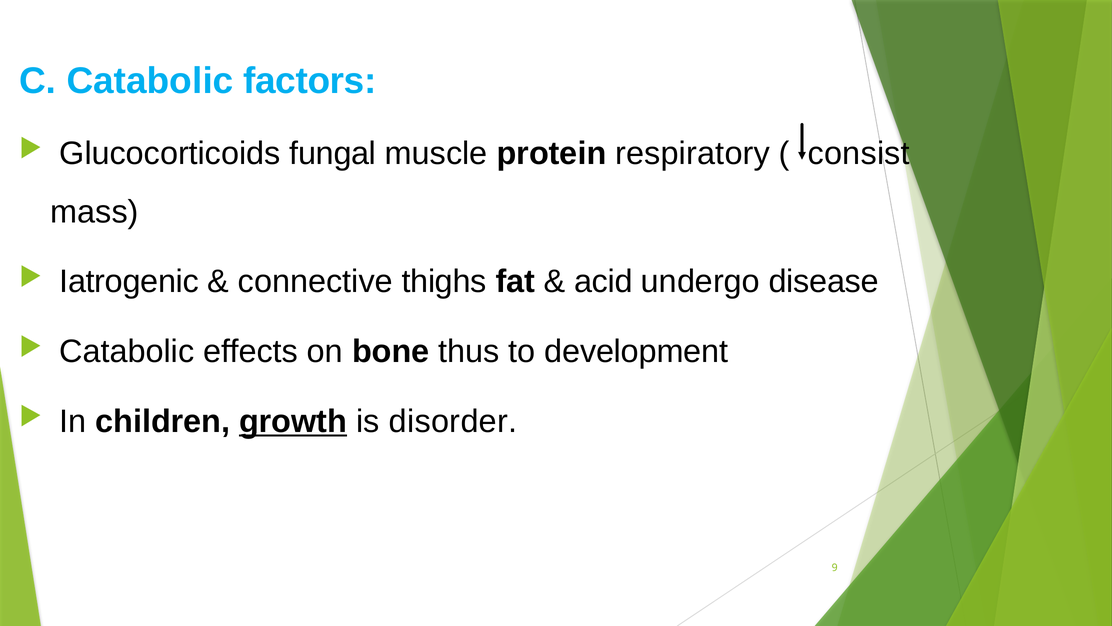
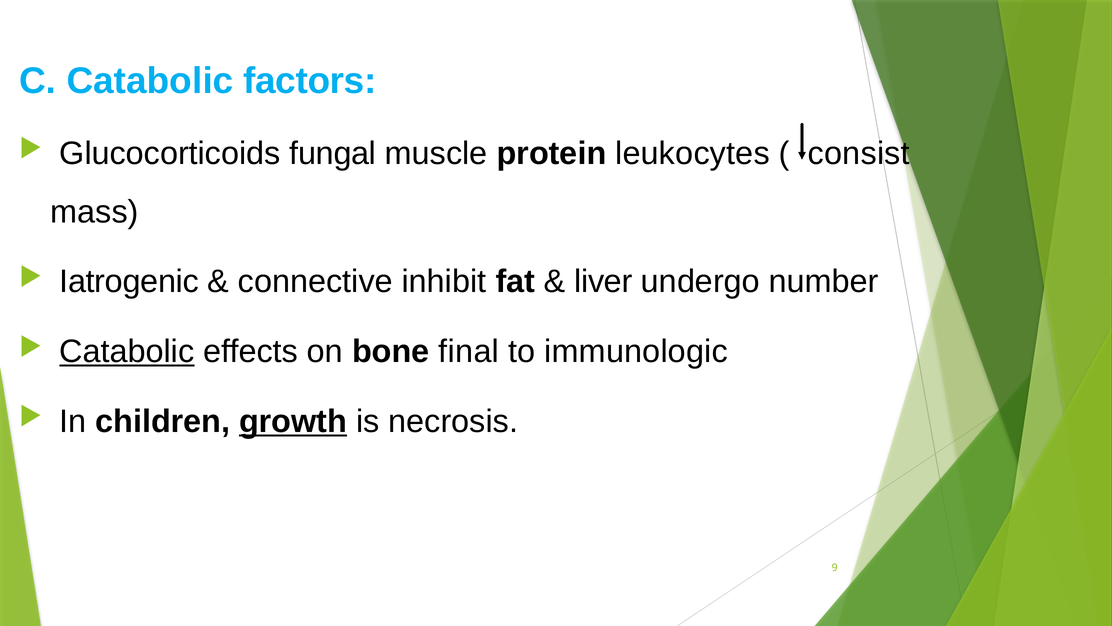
respiratory: respiratory -> leukocytes (693, 153)
thighs: thighs -> inhibit (444, 281)
acid: acid -> liver (603, 281)
disease: disease -> number (824, 281)
Catabolic underline: none -> present (127, 351)
thus: thus -> final (469, 351)
development: development -> immunologic (636, 351)
disorder: disorder -> necrosis (453, 421)
